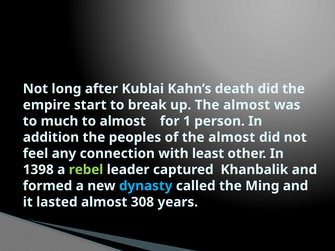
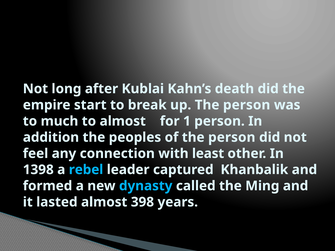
up The almost: almost -> person (247, 105)
of the almost: almost -> person (232, 137)
rebel colour: light green -> light blue (86, 170)
308: 308 -> 398 (142, 202)
